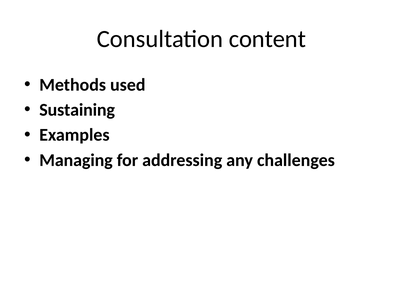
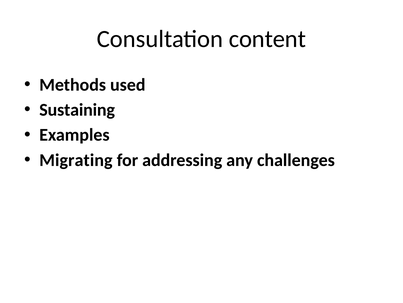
Managing: Managing -> Migrating (76, 160)
